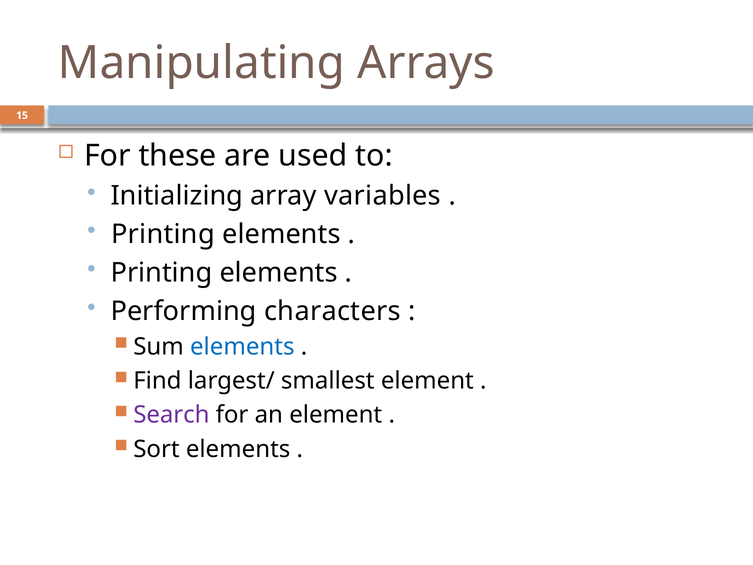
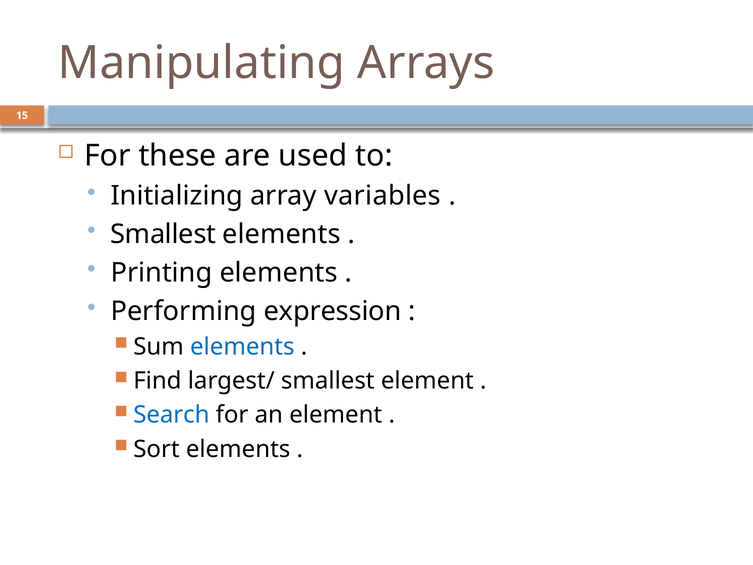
Printing: Printing -> Smallest (163, 234)
characters: characters -> expression (333, 311)
Search colour: purple -> blue (171, 415)
